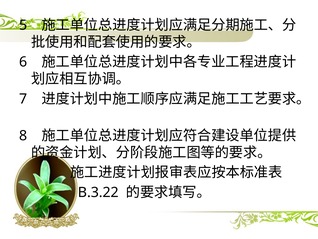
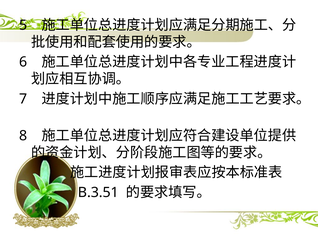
B.3.22: B.3.22 -> B.3.51 (98, 192)
